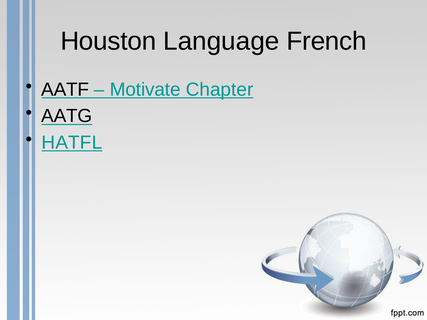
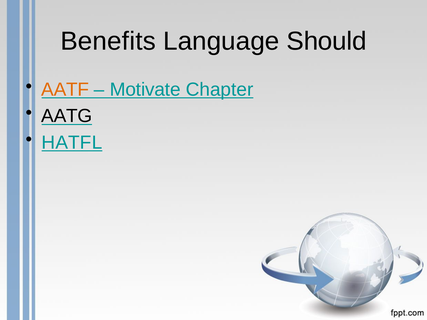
Houston: Houston -> Benefits (108, 41)
French: French -> Should (327, 41)
AATF colour: black -> orange (65, 90)
